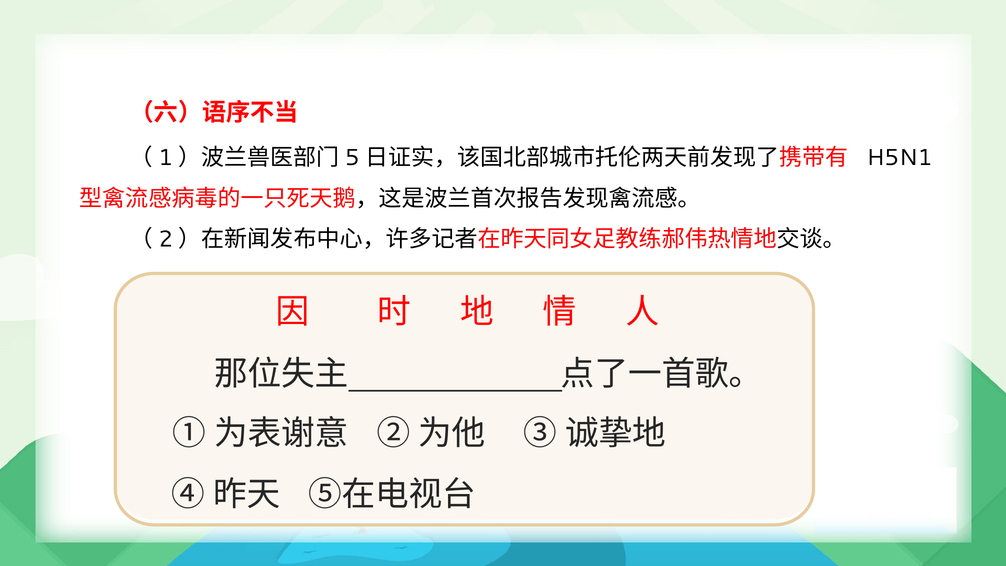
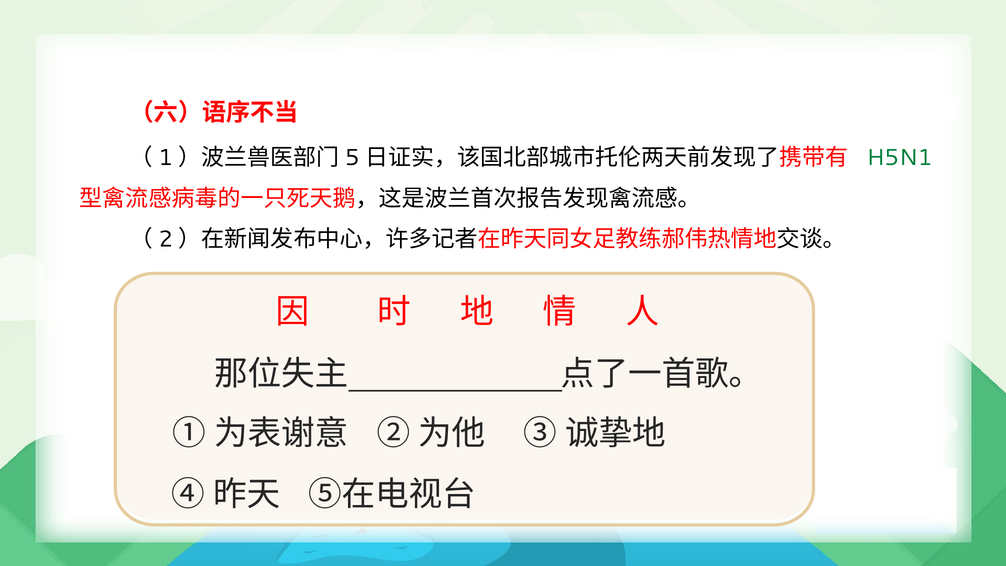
H5N1 colour: black -> green (899, 158)
